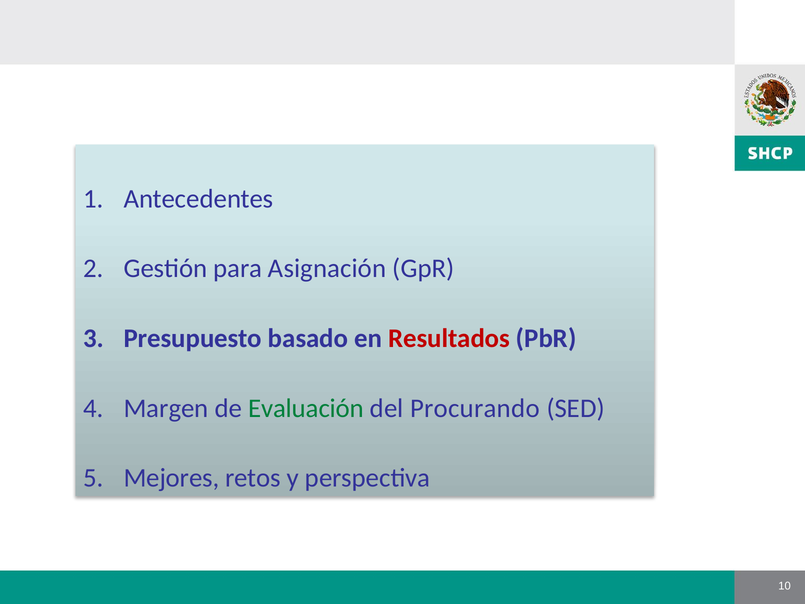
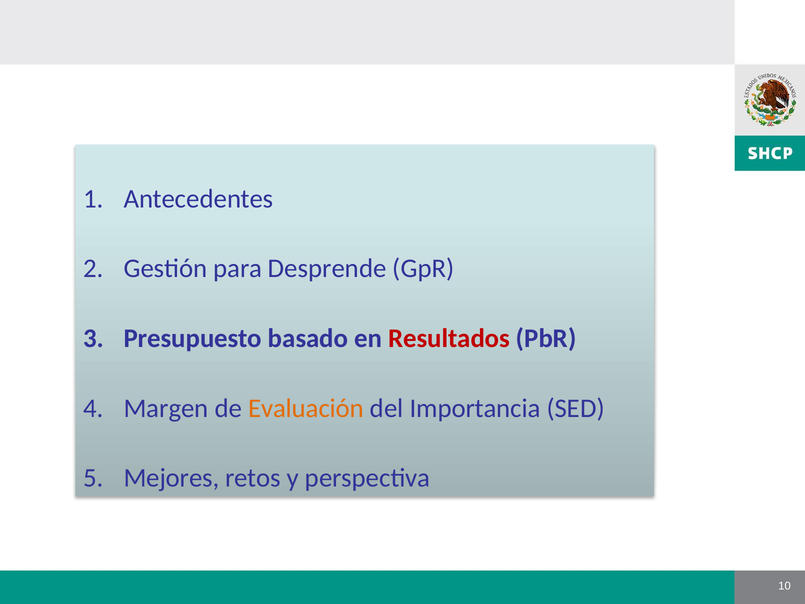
Asignación: Asignación -> Desprende (327, 269)
Evaluación colour: green -> orange (306, 408)
Procurando: Procurando -> Importancia (475, 408)
